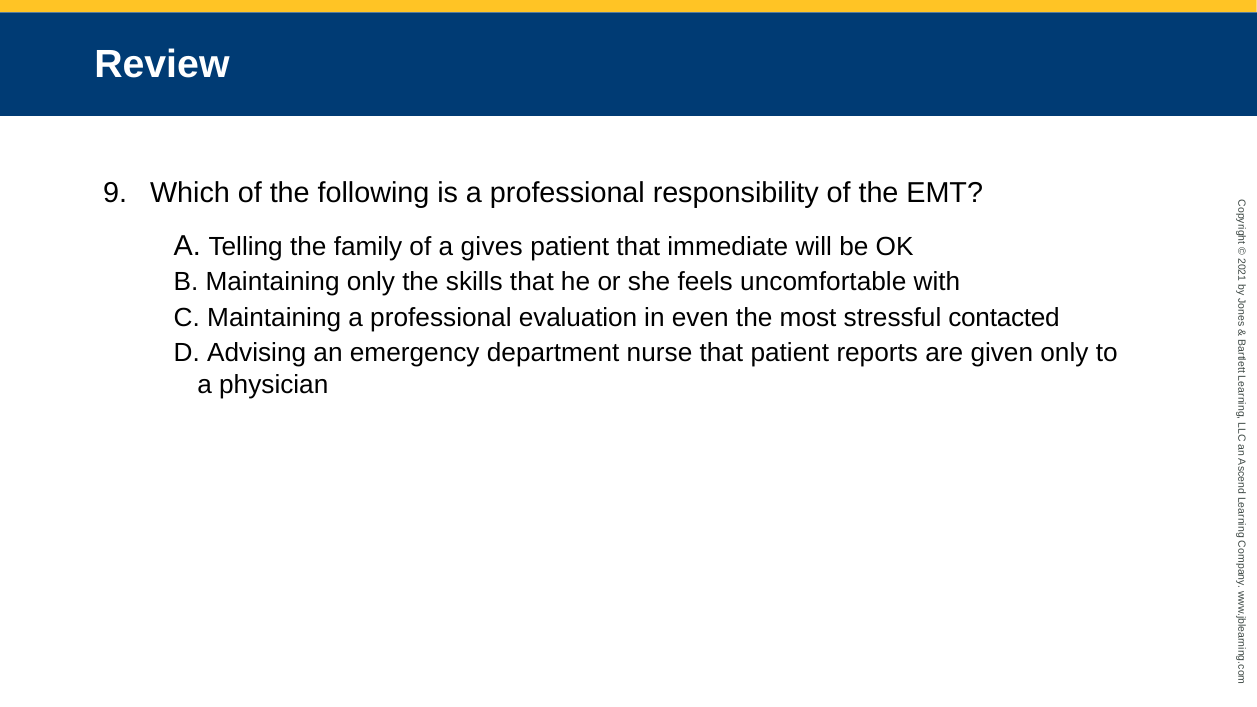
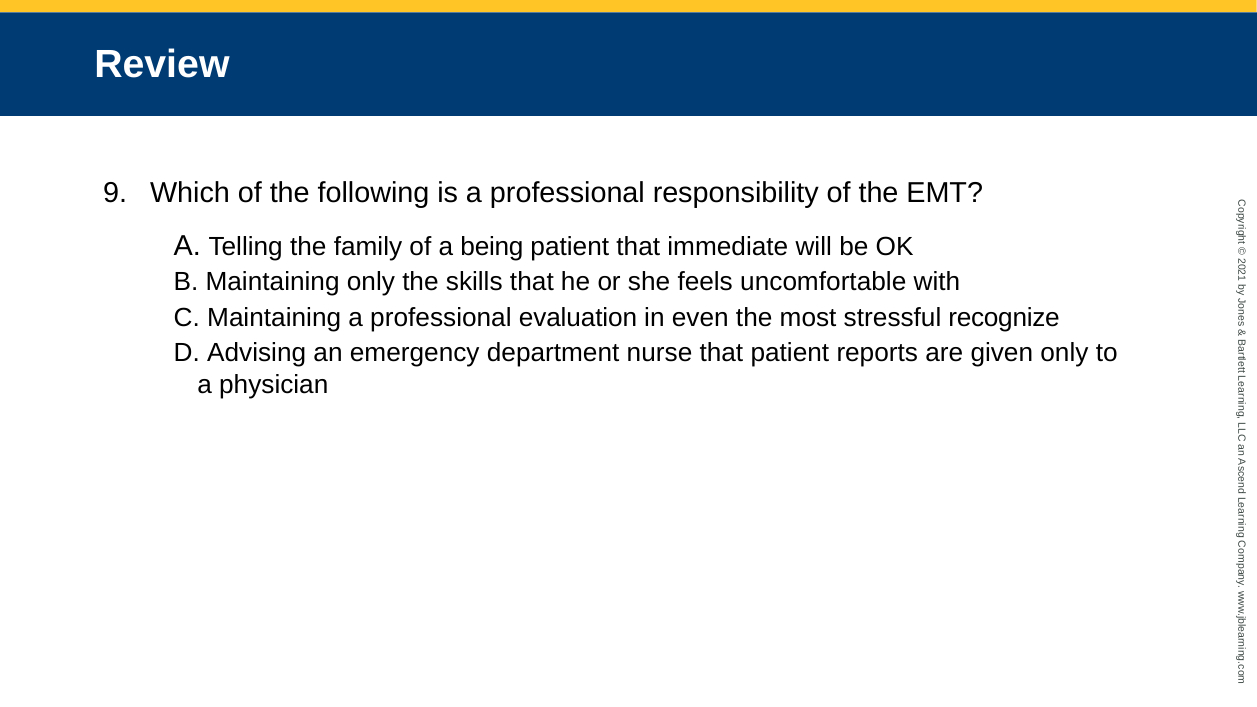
gives: gives -> being (492, 246)
contacted: contacted -> recognize (1004, 318)
